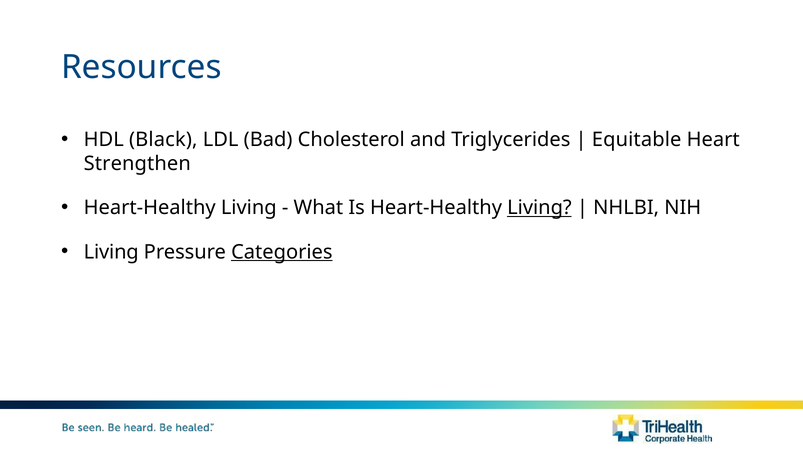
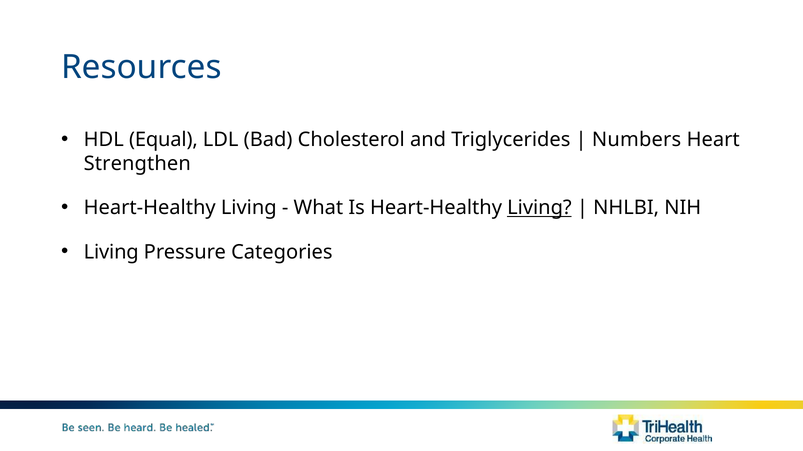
Black: Black -> Equal (163, 140)
Equitable: Equitable -> Numbers (637, 140)
Categories underline: present -> none (282, 252)
